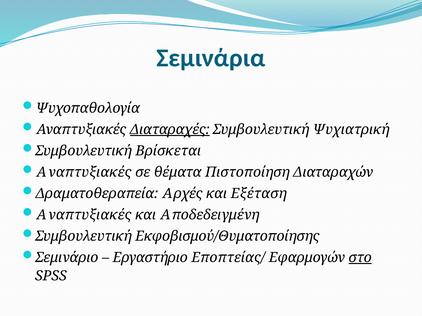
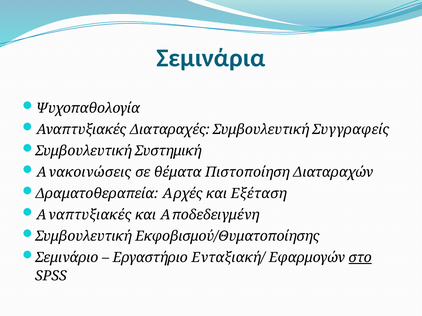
Διαταραχές underline: present -> none (170, 130)
Ψυχιατρική: Ψυχιατρική -> Συγγραφείς (351, 130)
Βρίσκεται: Βρίσκεται -> Συστημική (168, 151)
Αναπτυξιακές: Αναπτυξιακές -> Ανακοινώσεις (84, 172)
Εποπτείας/: Εποπτείας/ -> Ενταξιακή/ (228, 258)
